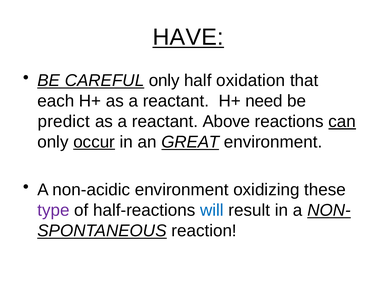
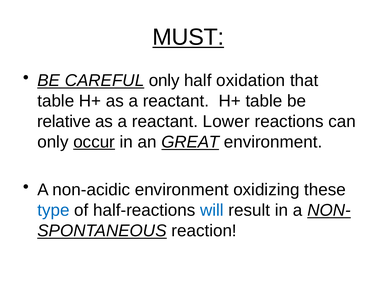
HAVE: HAVE -> MUST (188, 37)
each: each -> table (56, 101)
H+ need: need -> table (264, 101)
predict: predict -> relative (64, 121)
Above: Above -> Lower (226, 121)
can underline: present -> none (342, 121)
type colour: purple -> blue (53, 210)
